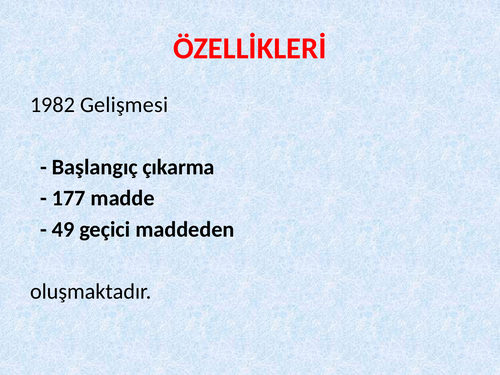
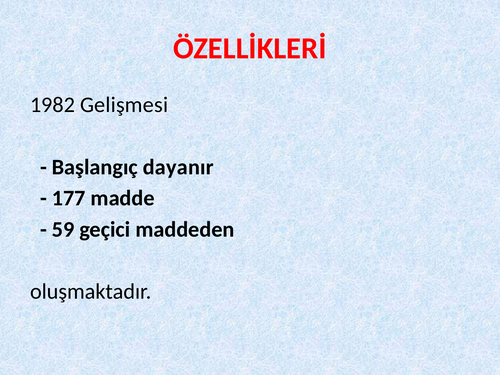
çıkarma: çıkarma -> dayanır (178, 167)
49: 49 -> 59 (63, 229)
